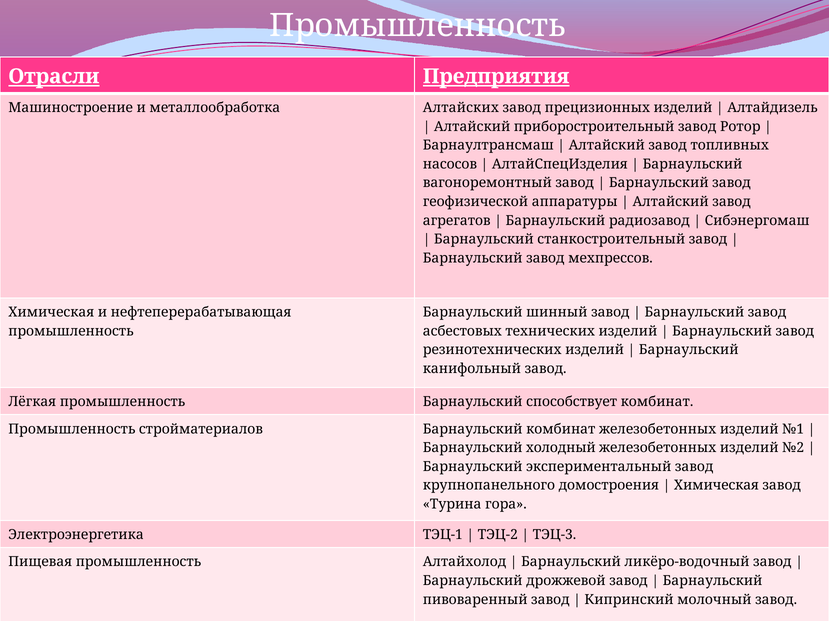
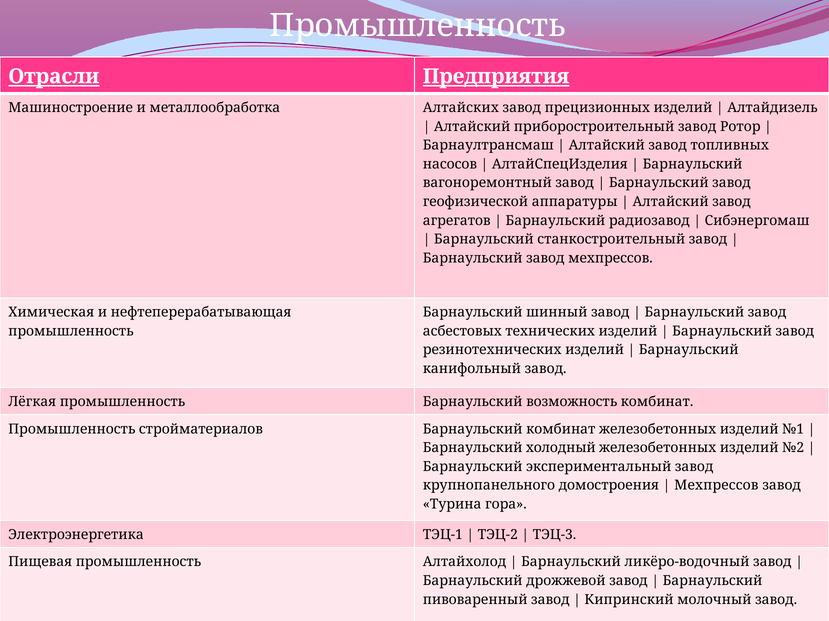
способствует: способствует -> возможность (572, 402)
Химическая: Химическая -> Мехпрессов (716, 486)
